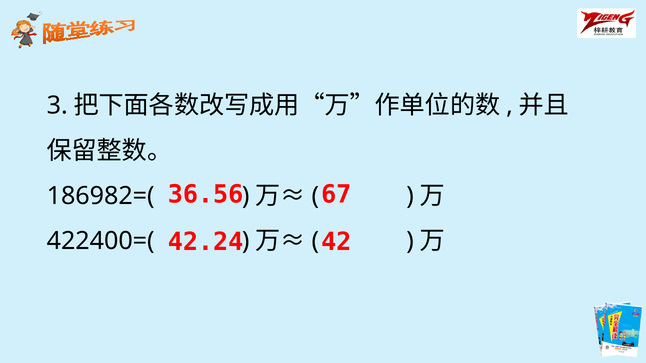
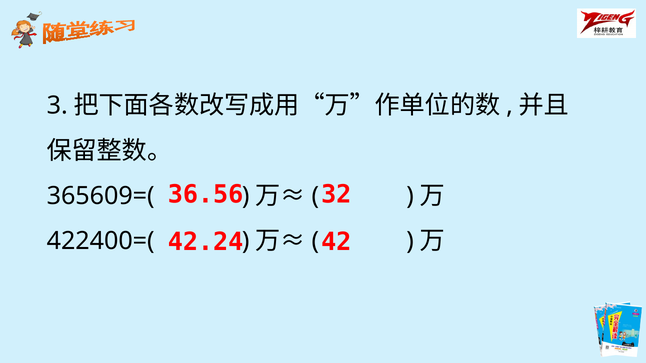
67: 67 -> 32 (336, 195)
186982=(: 186982=( -> 365609=( (101, 196)
